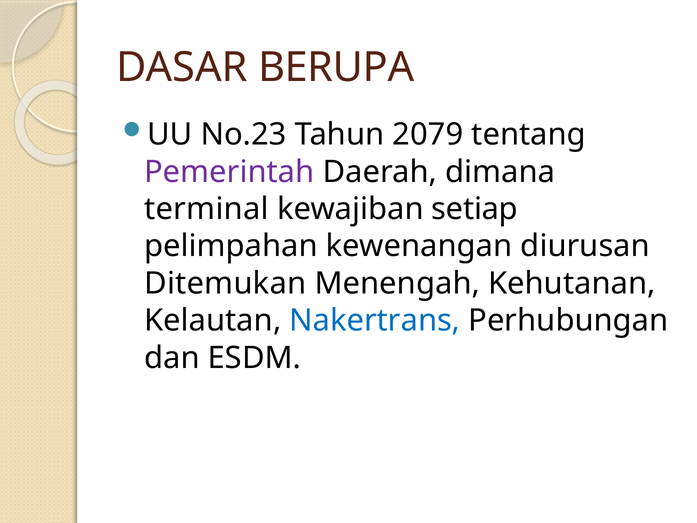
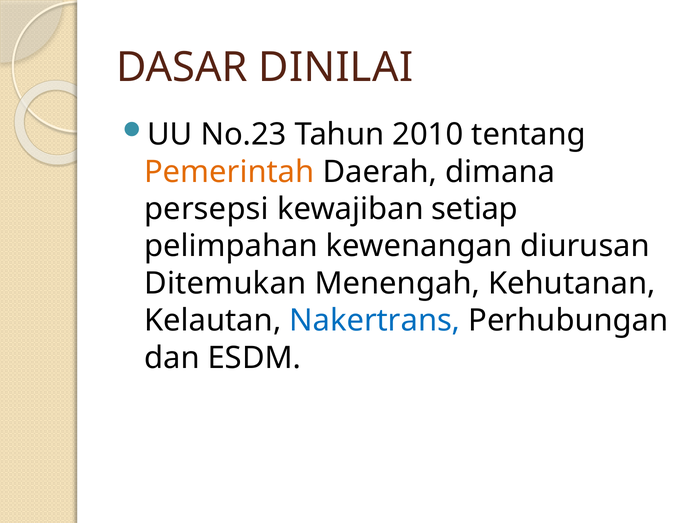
BERUPA: BERUPA -> DINILAI (336, 67)
2079: 2079 -> 2010 (428, 135)
Pemerintah colour: purple -> orange (229, 172)
terminal: terminal -> persepsi (207, 209)
